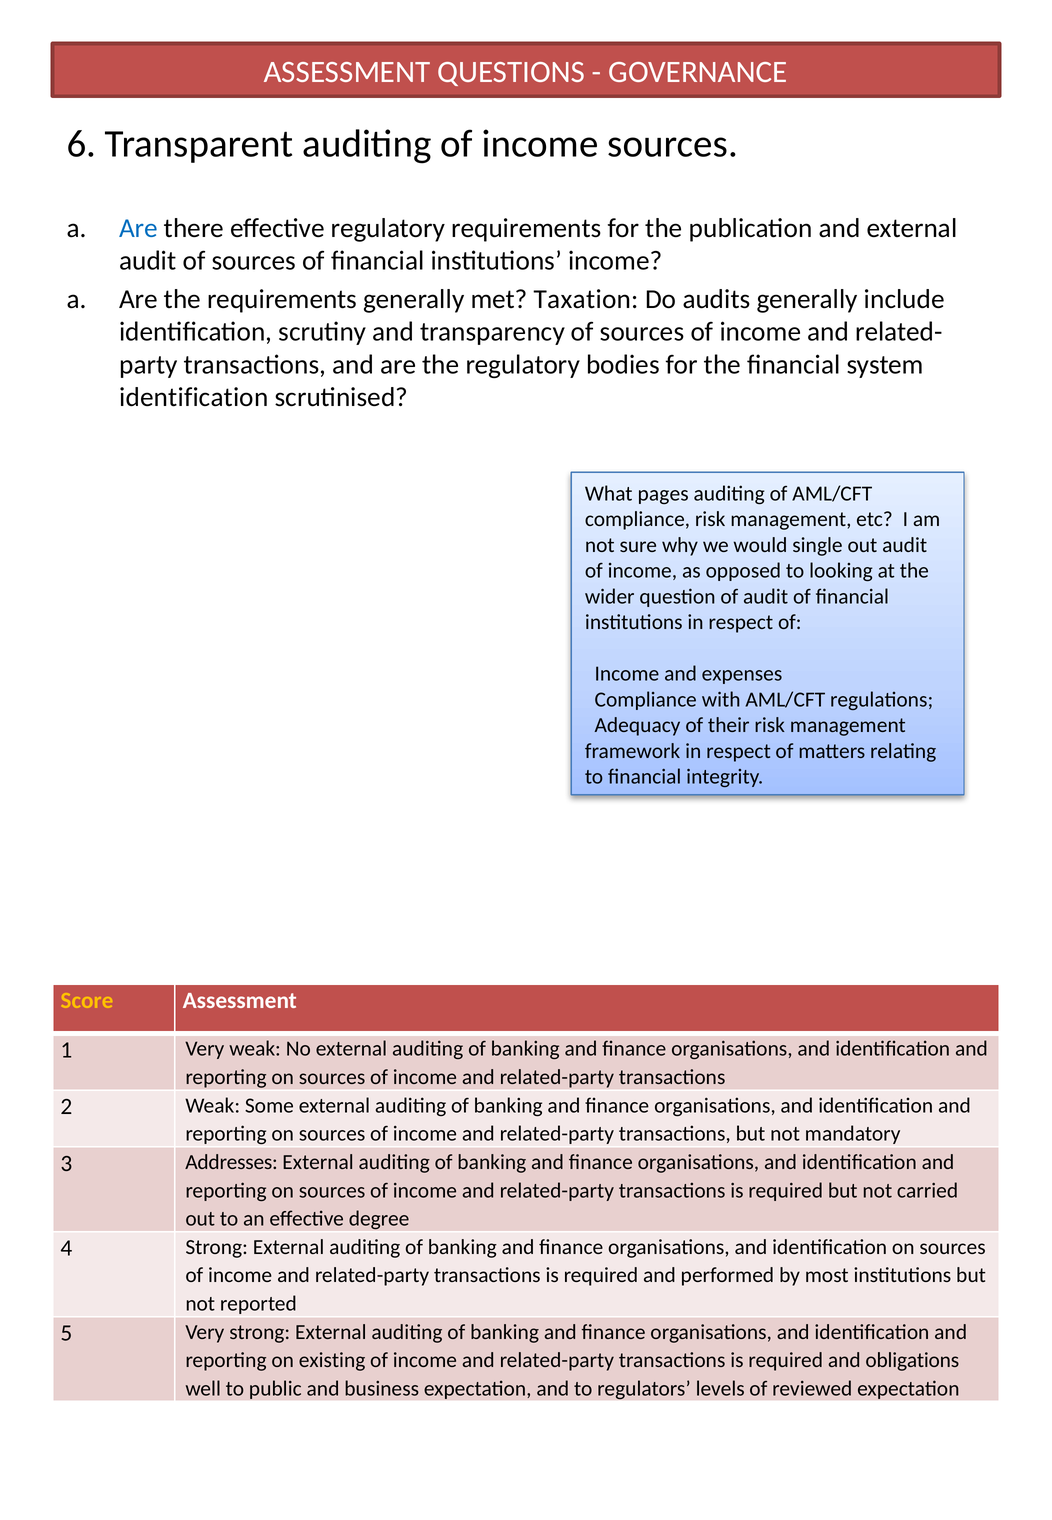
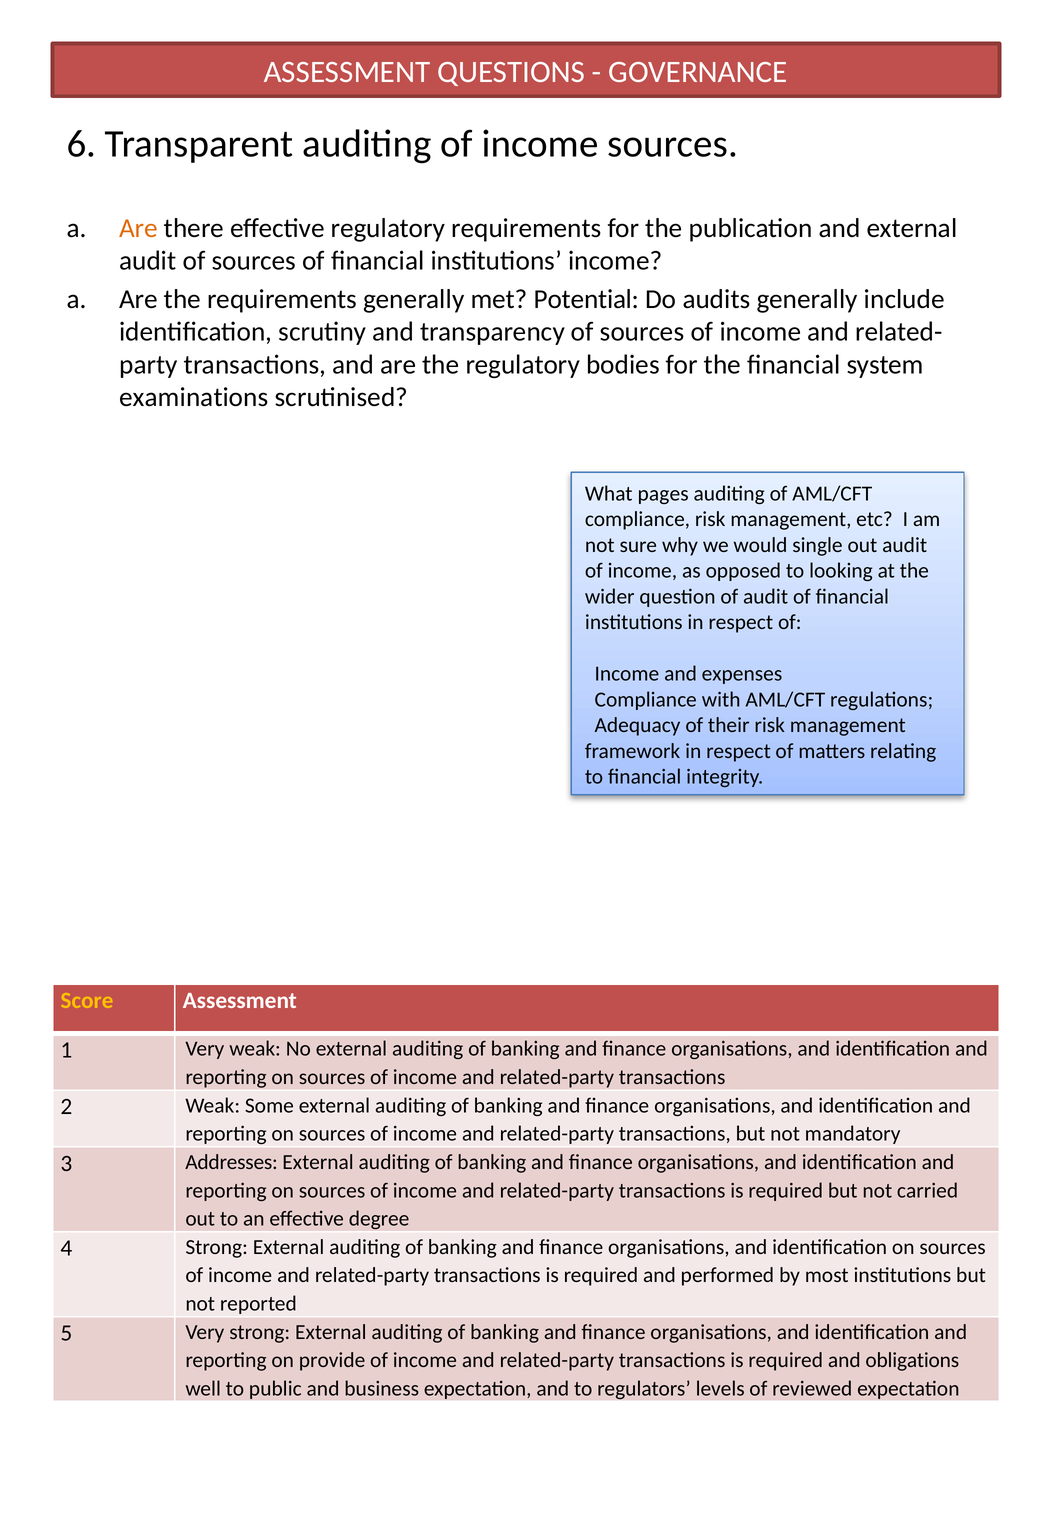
Are colour: blue -> orange (139, 228)
Taxation: Taxation -> Potential (587, 299)
identification: identification -> examinations (194, 397)
existing: existing -> provide (332, 1360)
